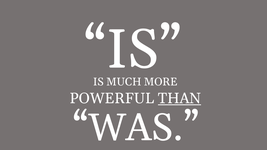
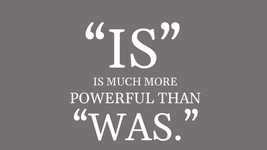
THAN underline: present -> none (179, 98)
